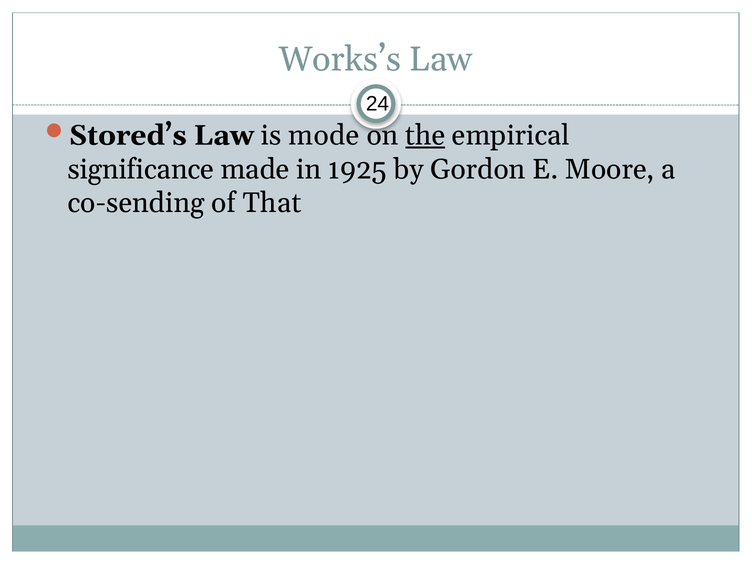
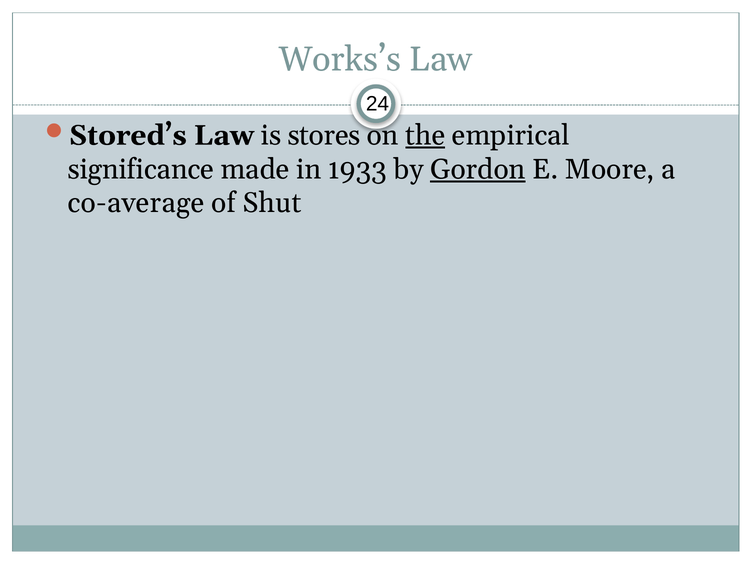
mode: mode -> stores (324, 135)
1925: 1925 -> 1933 (357, 169)
Gordon underline: none -> present (478, 169)
co-sending: co-sending -> co-average (136, 203)
That: That -> Shut (272, 203)
